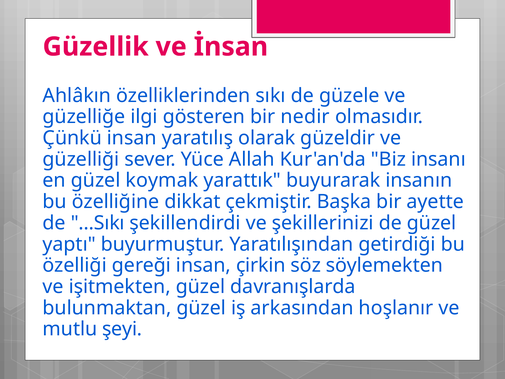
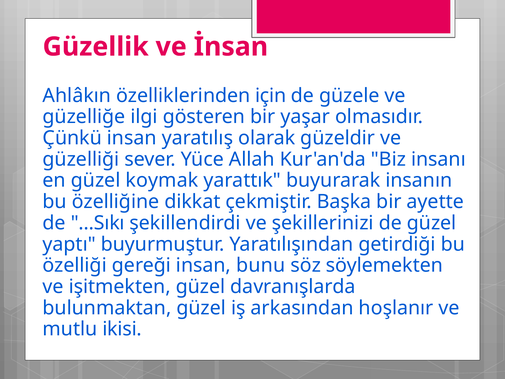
sıkı: sıkı -> için (271, 96)
nedir: nedir -> yaşar (305, 117)
çirkin: çirkin -> bunu (261, 265)
şeyi: şeyi -> ikisi (122, 329)
